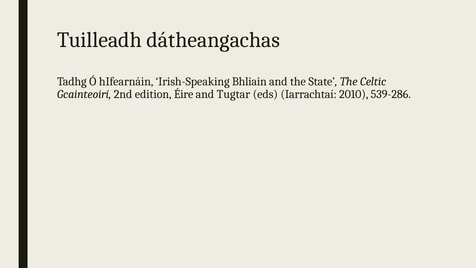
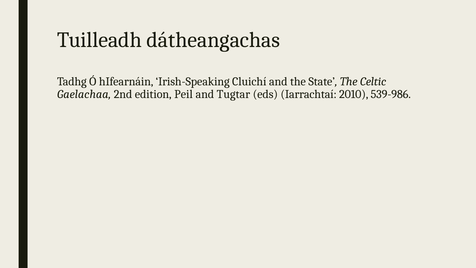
Bhliain: Bhliain -> Cluichí (249, 81)
Gcainteoirí: Gcainteoirí -> Gaelachaa (84, 94)
Éire: Éire -> Peil (184, 94)
539-286: 539-286 -> 539-986 (391, 94)
